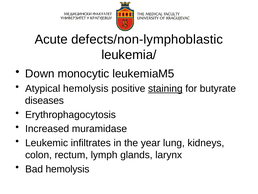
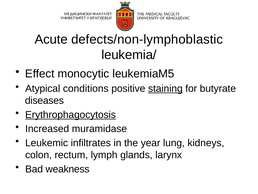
Down: Down -> Effect (40, 74)
Atypical hemolysis: hemolysis -> conditions (86, 88)
Erythrophagocytosis underline: none -> present (71, 114)
Bad hemolysis: hemolysis -> weakness (68, 169)
